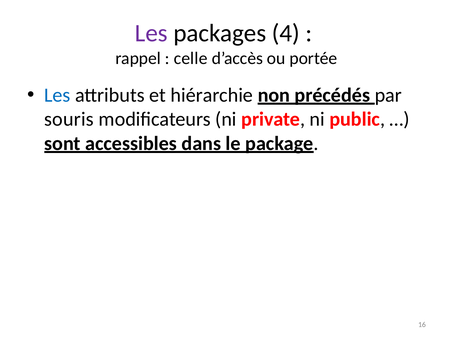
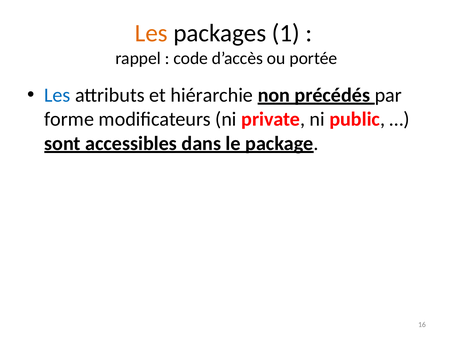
Les colour: purple -> orange (151, 33)
4: 4 -> 1 (286, 33)
celle: celle -> code (191, 58)
souris: souris -> forme (69, 119)
